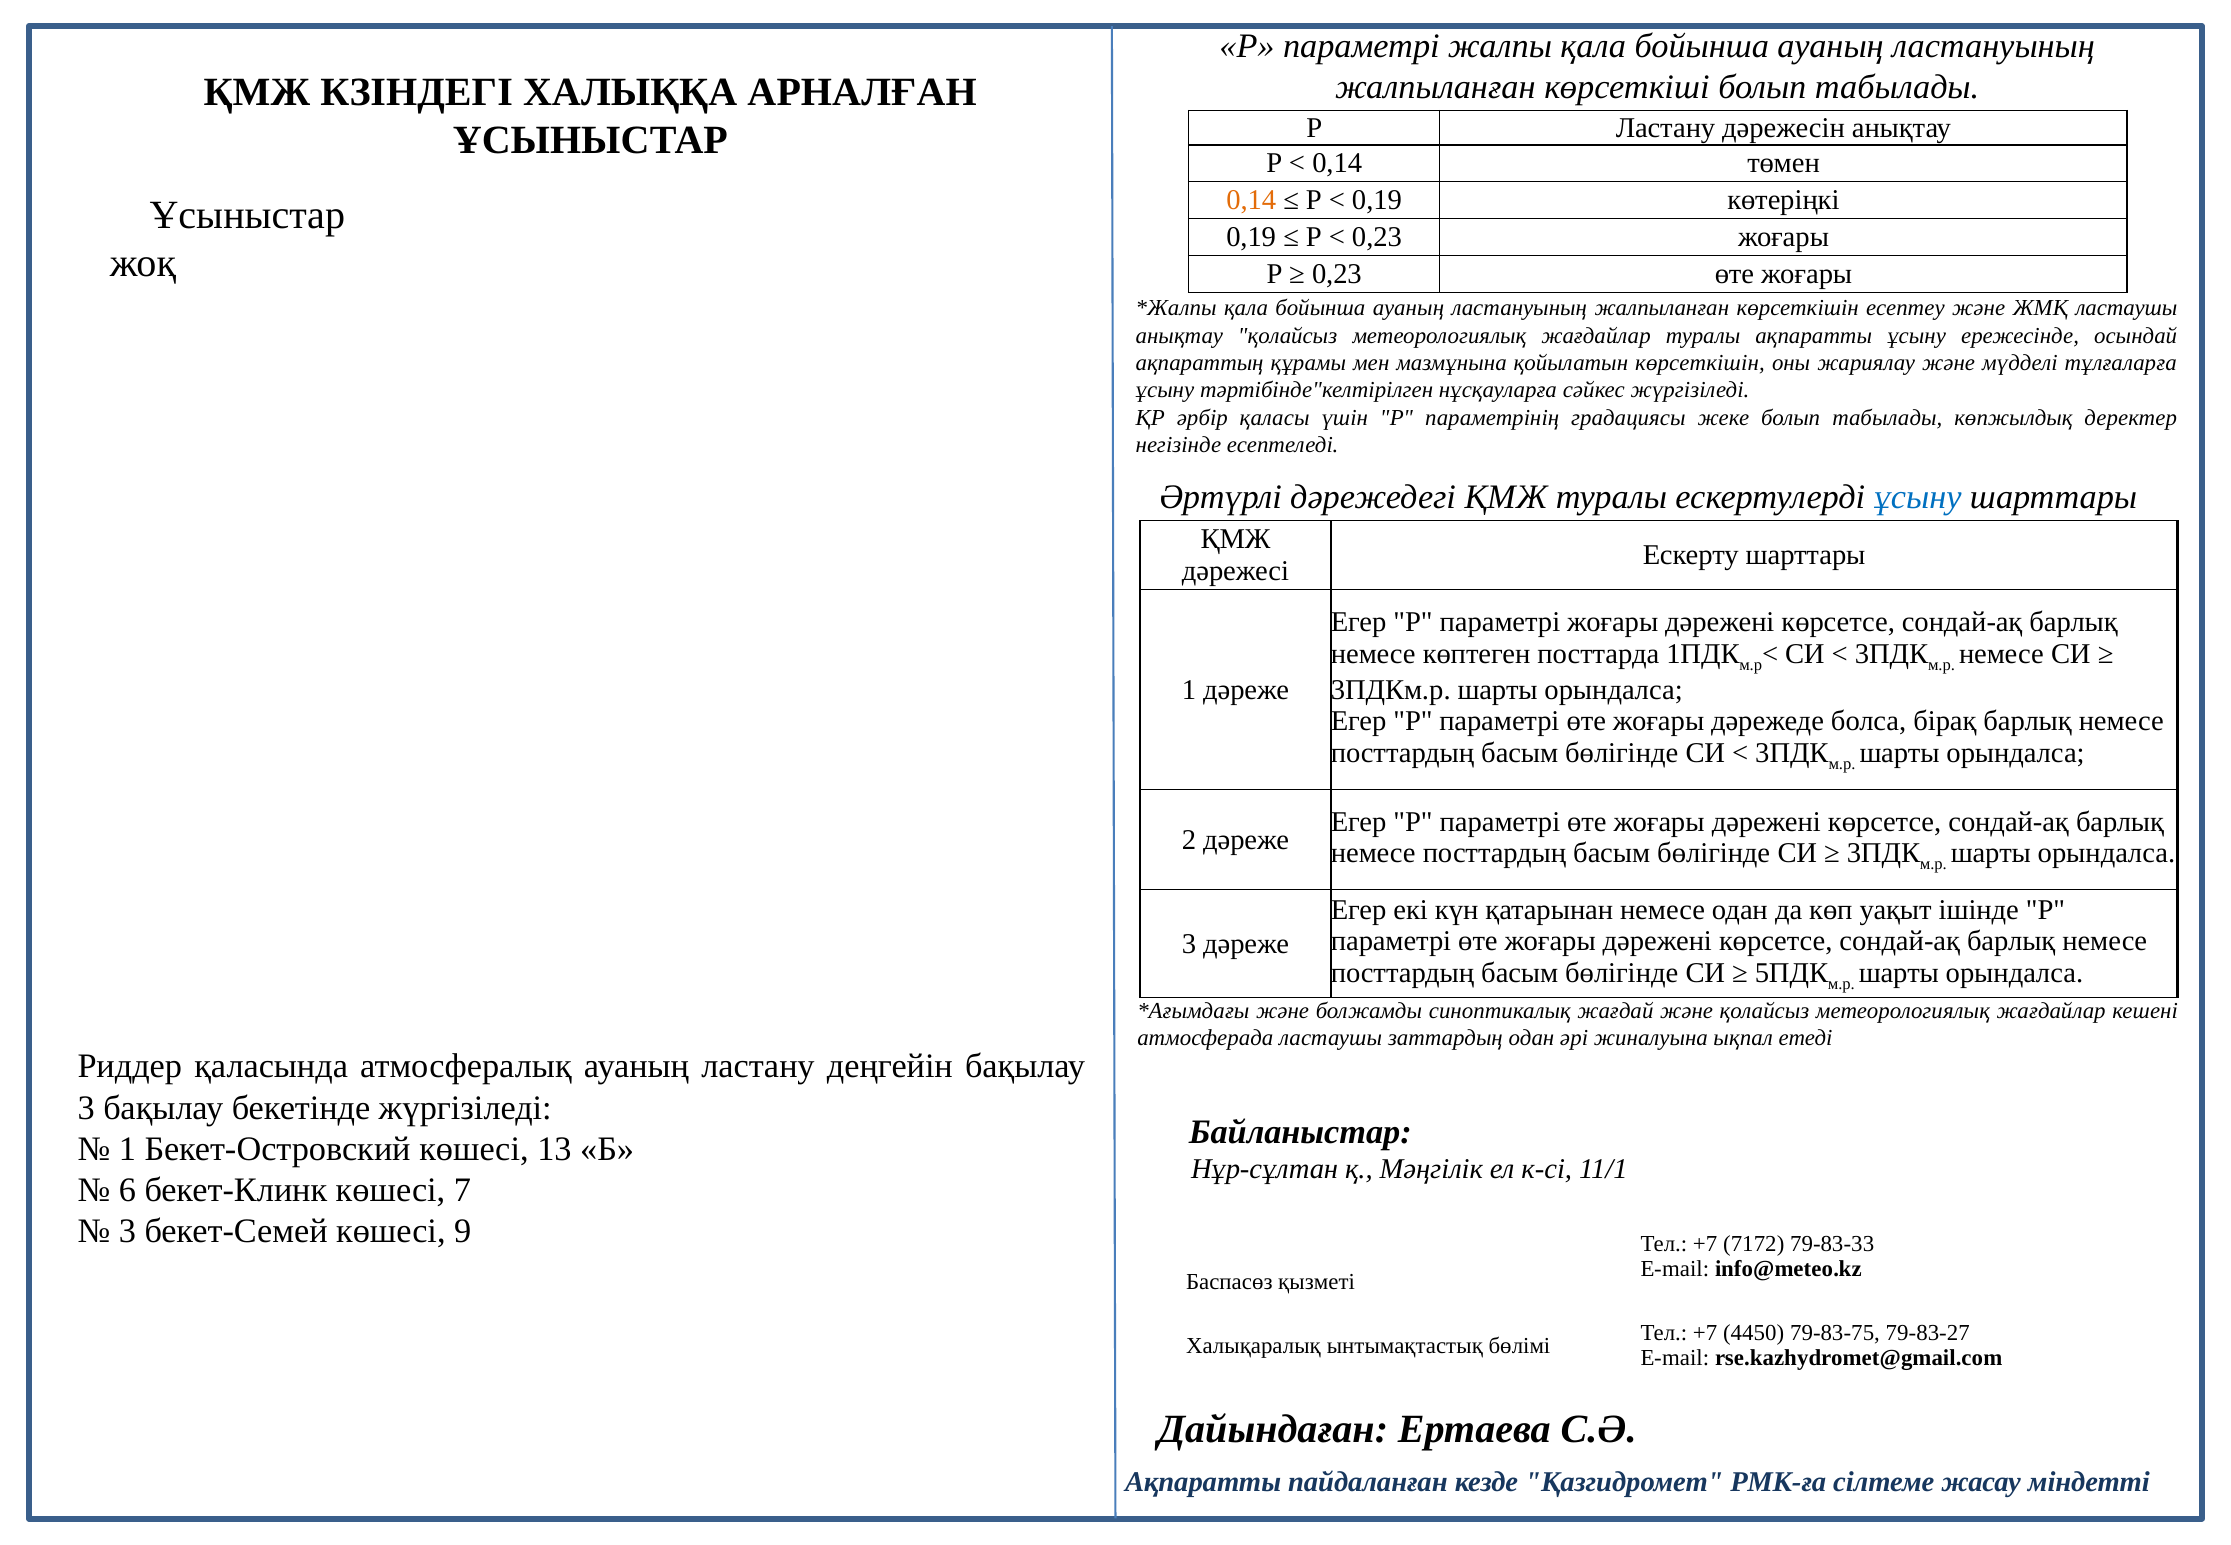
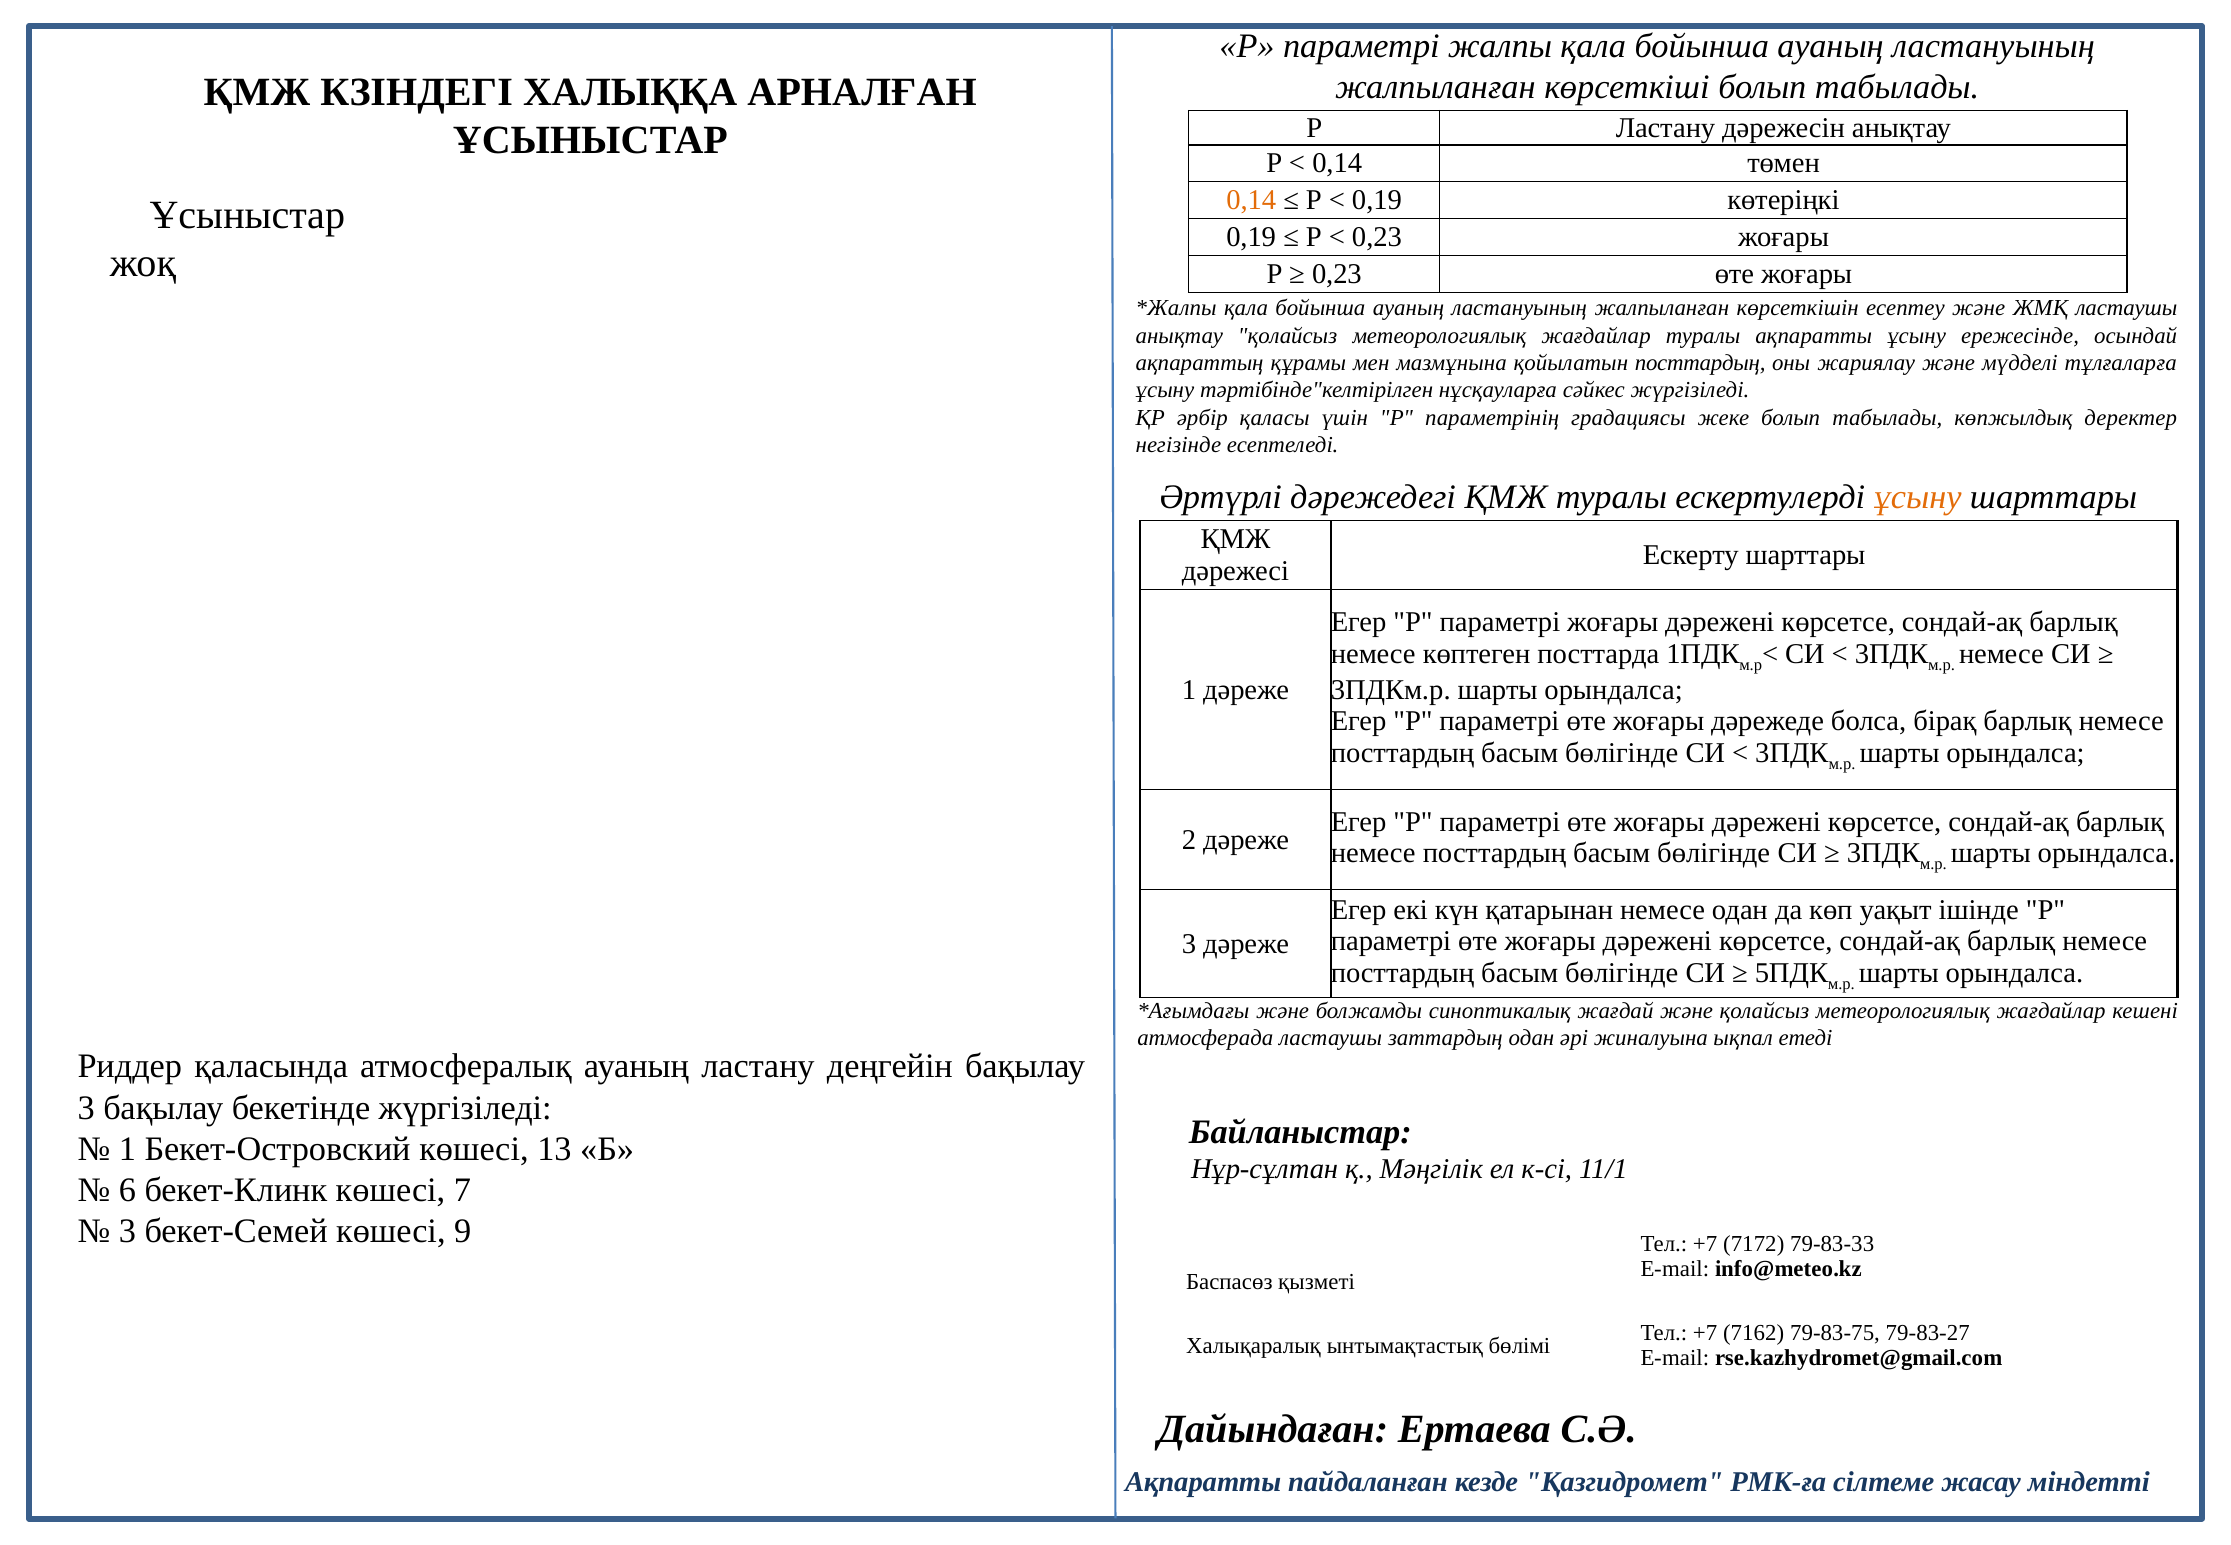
қойылатын көрсеткішін: көрсеткішін -> посттардың (1700, 363)
ұсыну colour: blue -> orange (1918, 497)
4450: 4450 -> 7162 (1754, 1332)
